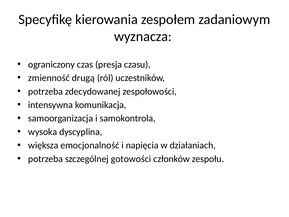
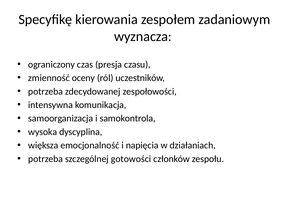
drugą: drugą -> oceny (83, 78)
